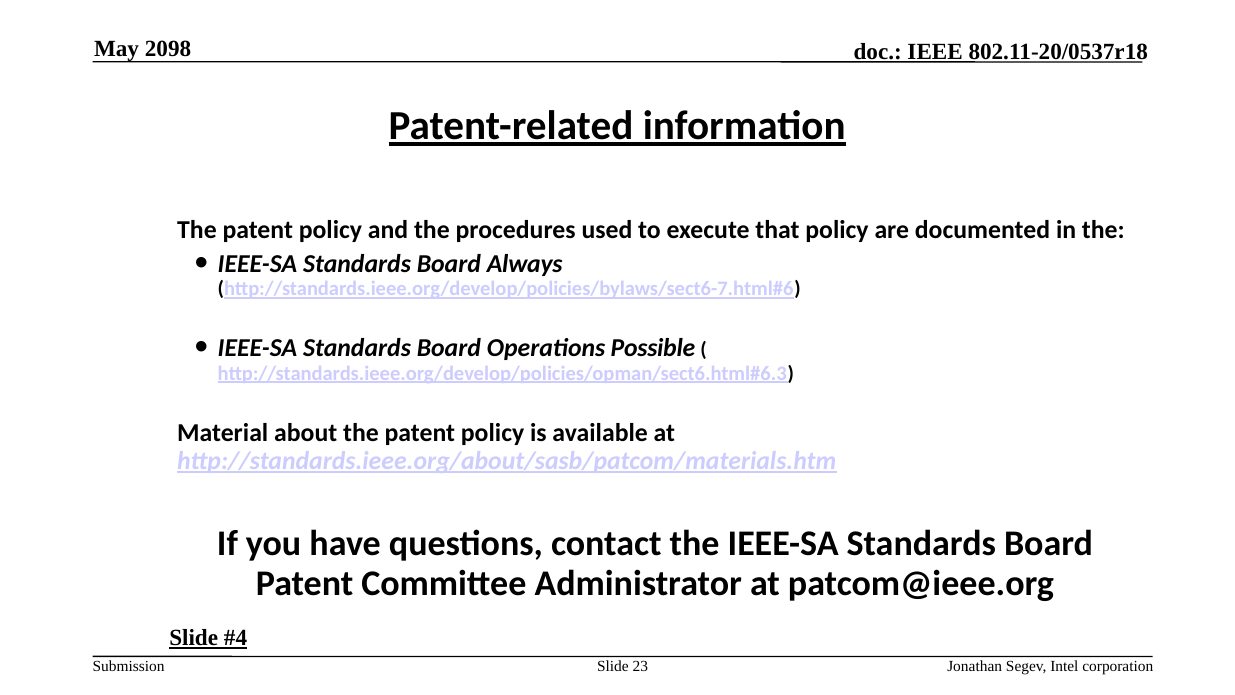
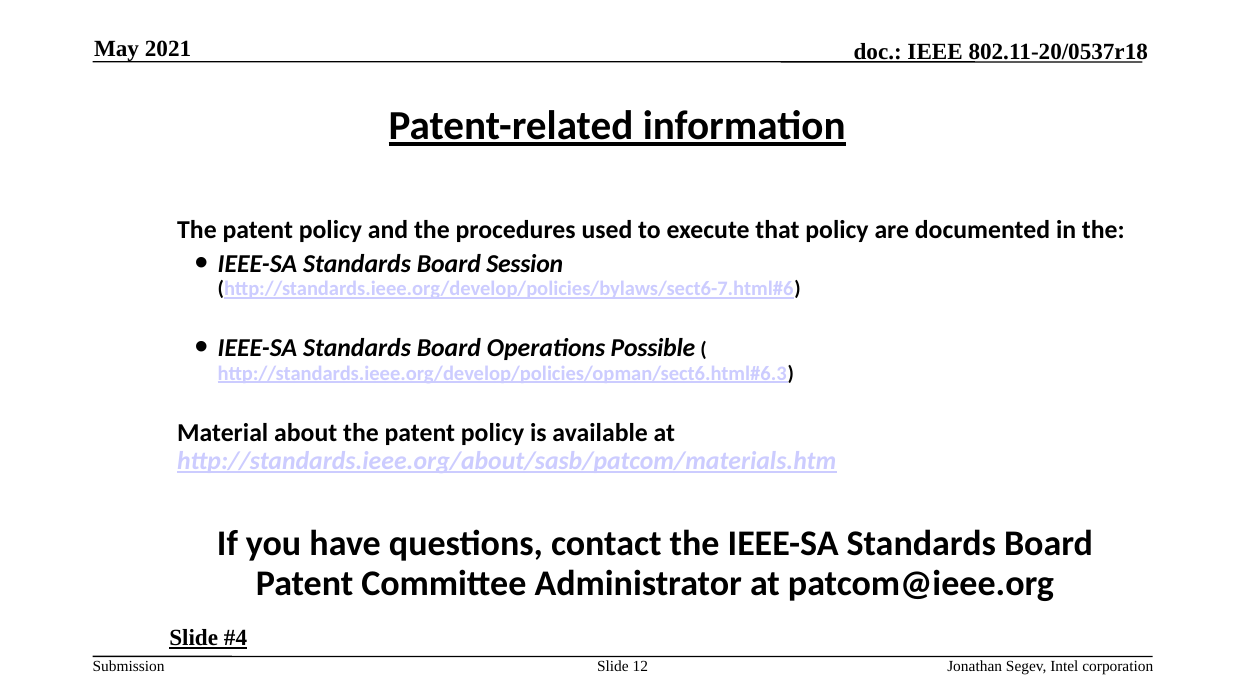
2098: 2098 -> 2021 (168, 49)
Always: Always -> Session (525, 263)
23: 23 -> 12 (640, 666)
